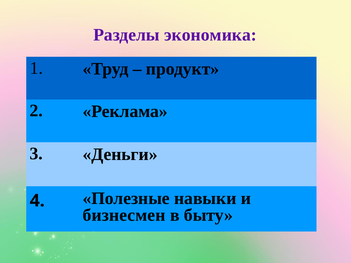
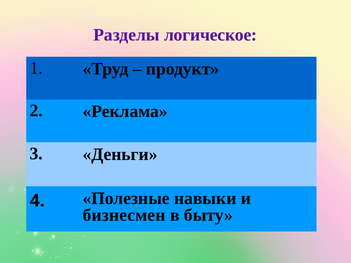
экономика: экономика -> логическое (211, 35)
